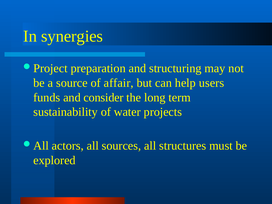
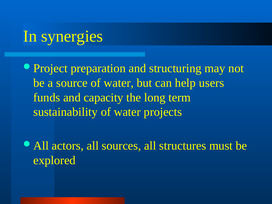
source of affair: affair -> water (119, 83)
consider: consider -> capacity (104, 97)
